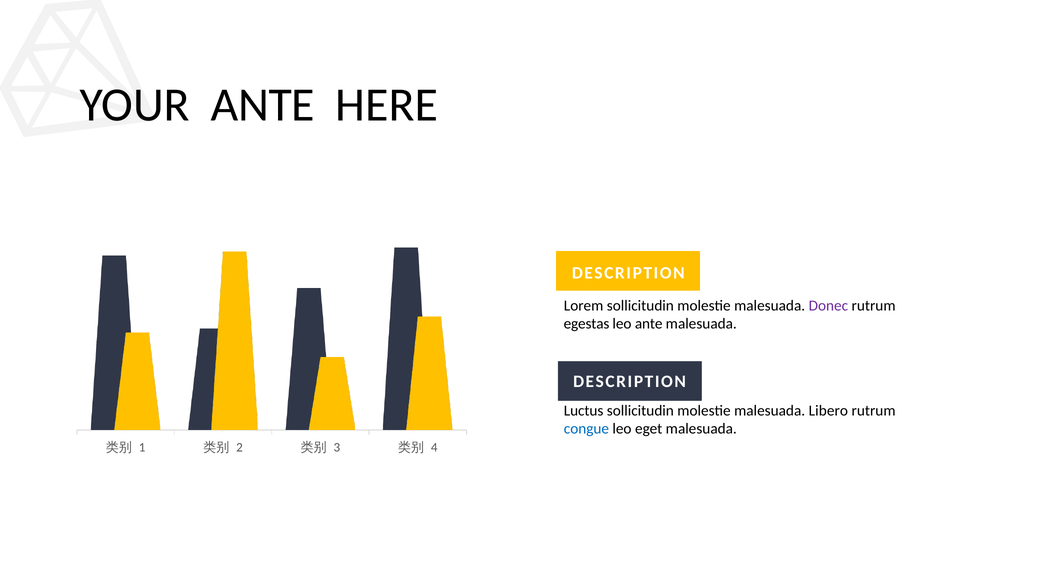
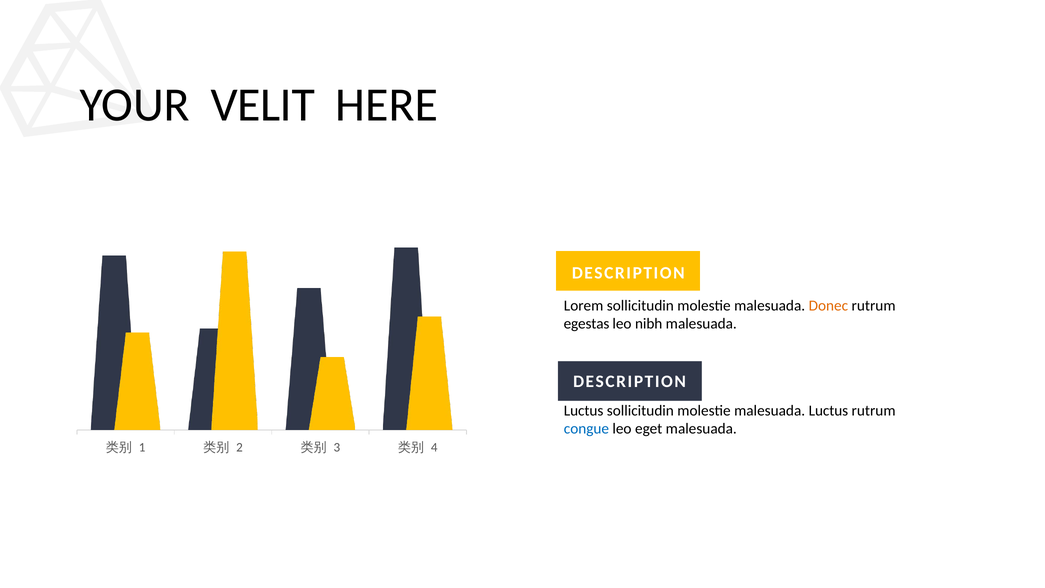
YOUR ANTE: ANTE -> VELIT (263, 105)
Donec colour: purple -> orange (828, 305)
leo ante: ante -> nibh (649, 324)
malesuada Libero: Libero -> Luctus (828, 410)
